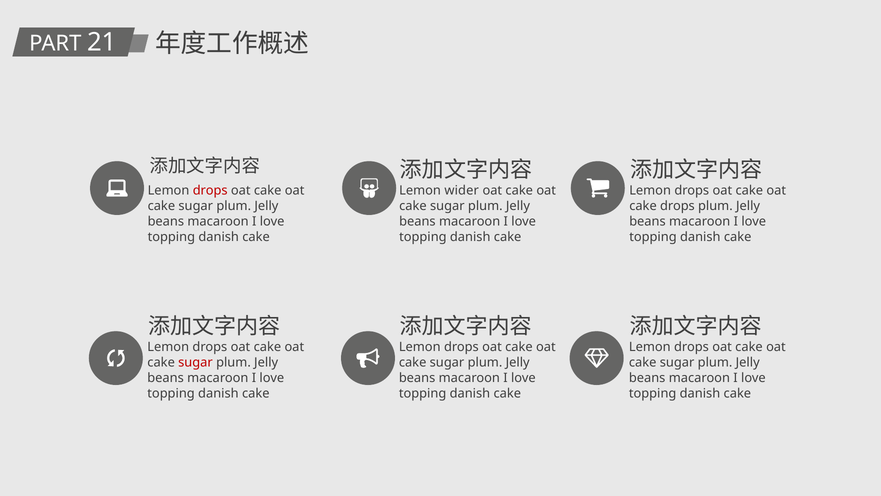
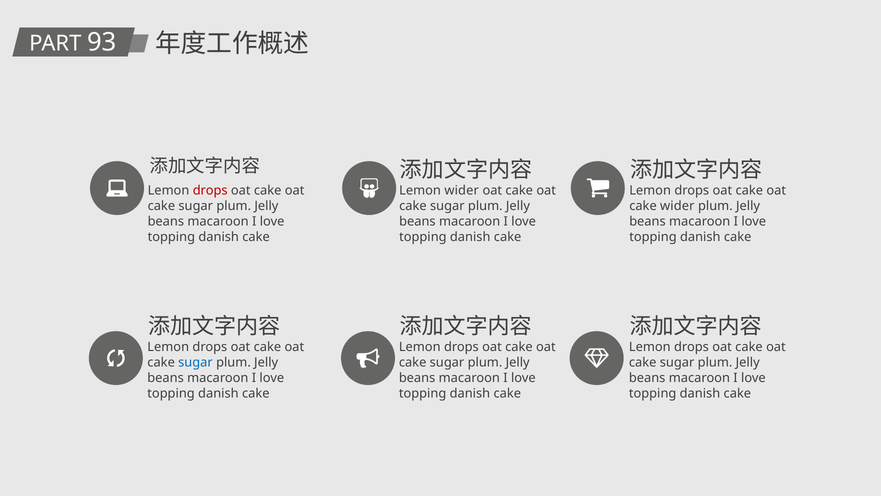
21: 21 -> 93 (102, 42)
cake drops: drops -> wider (677, 206)
sugar colour: red -> blue (195, 362)
